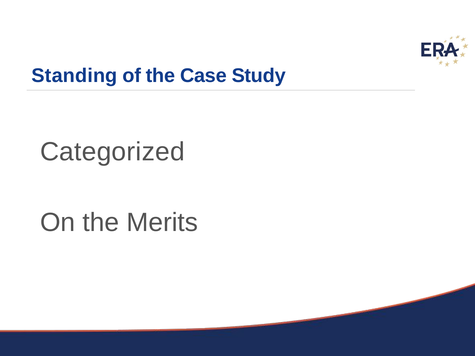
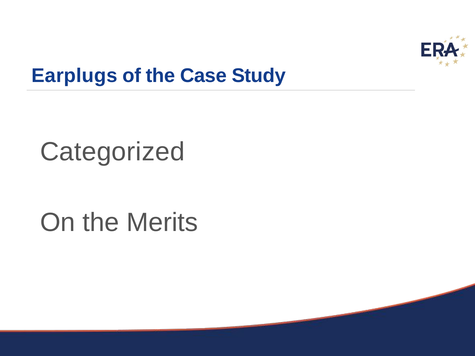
Standing: Standing -> Earplugs (74, 76)
